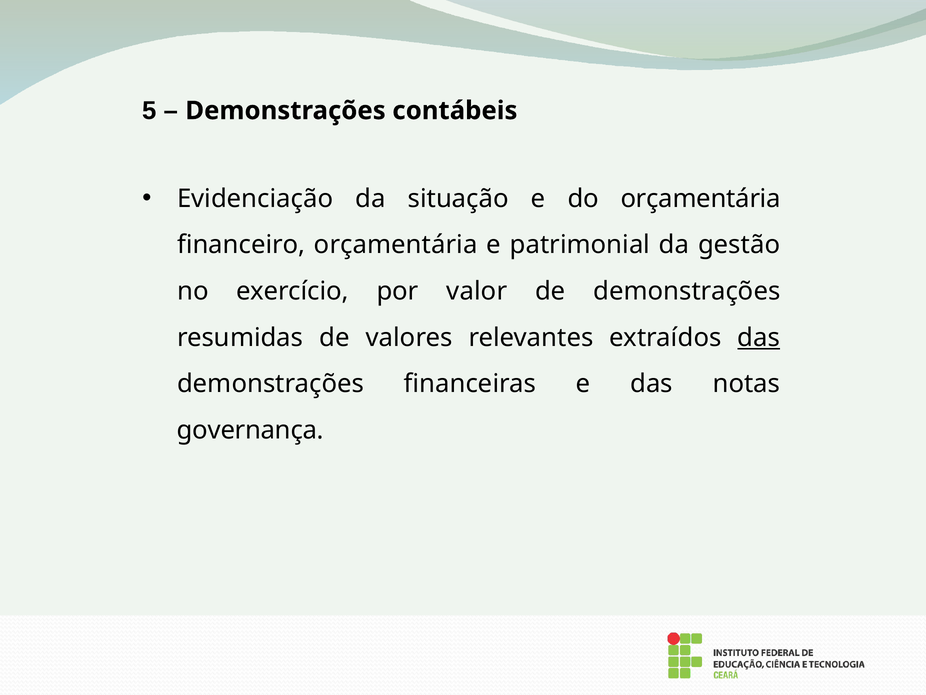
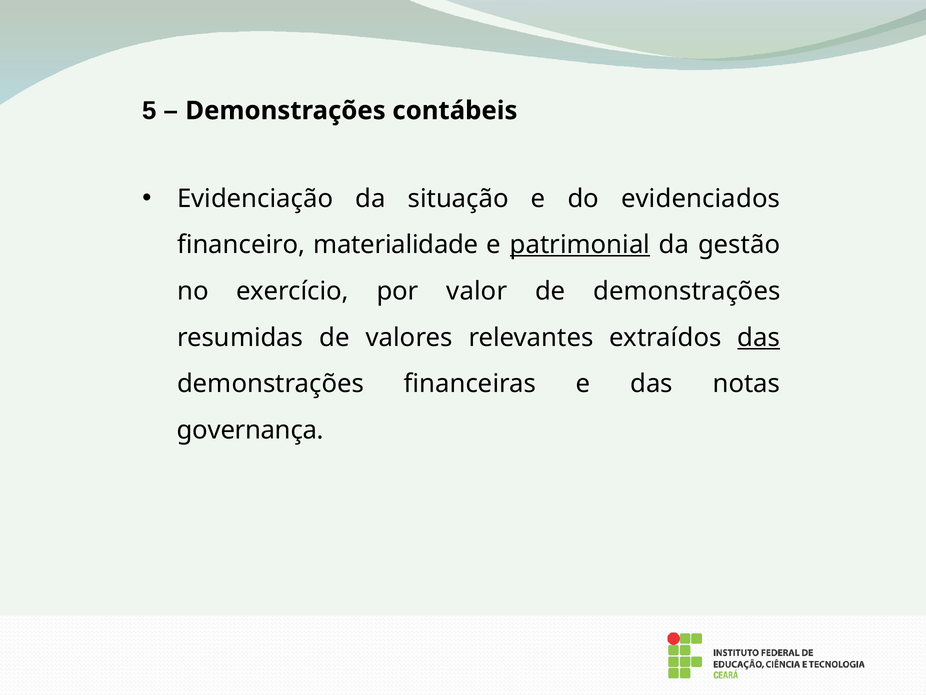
do orçamentária: orçamentária -> evidenciados (701, 198)
financeiro orçamentária: orçamentária -> materialidade (396, 245)
patrimonial underline: none -> present (580, 245)
